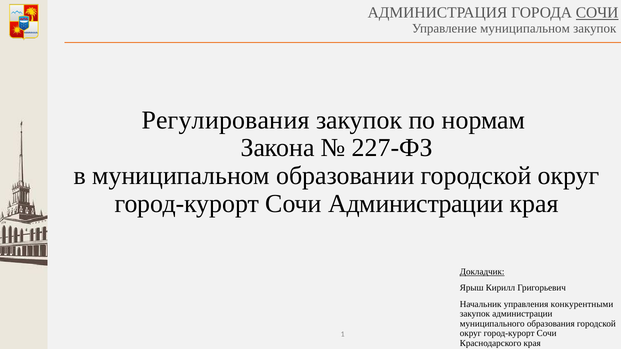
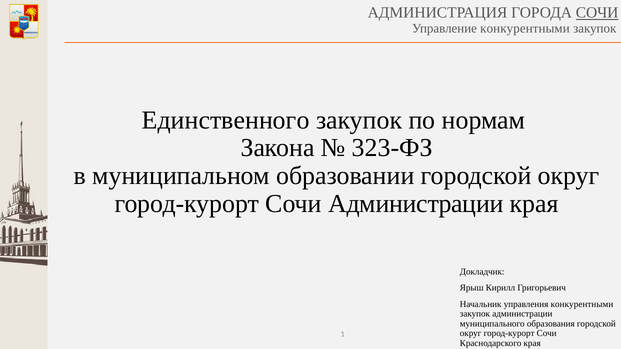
муниципальном: муниципальном -> конкурентными (525, 29)
Регулирования: Регулирования -> Единственного (226, 120)
227-ФЗ: 227-ФЗ -> 323-ФЗ (392, 148)
Докладчик underline: present -> none (482, 272)
